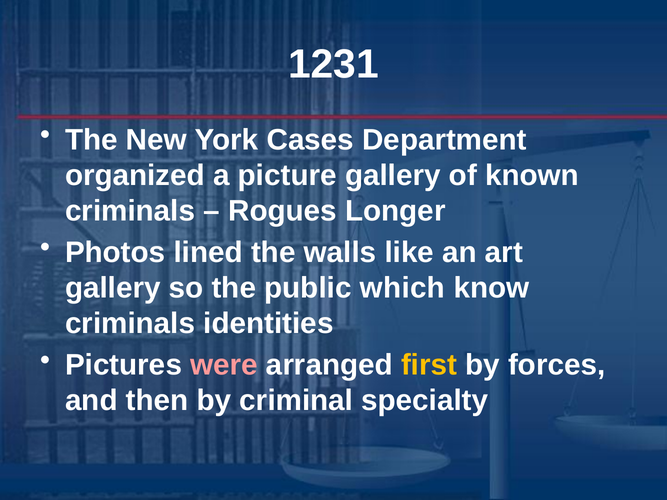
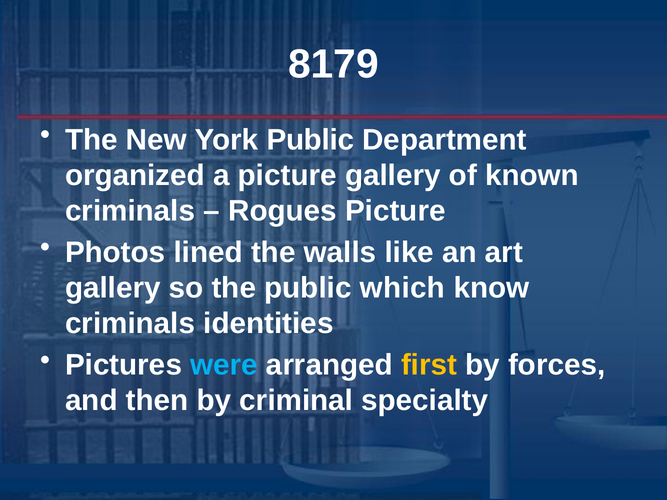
1231: 1231 -> 8179 (333, 65)
York Cases: Cases -> Public (310, 140)
Rogues Longer: Longer -> Picture (395, 211)
were colour: pink -> light blue (224, 365)
